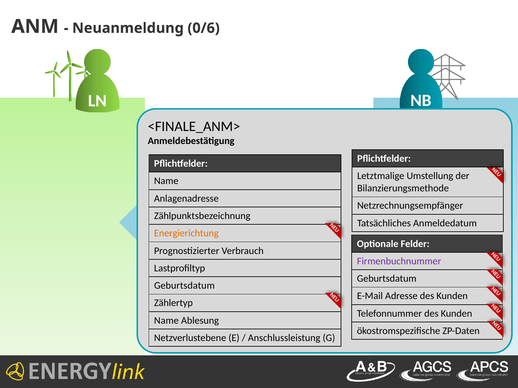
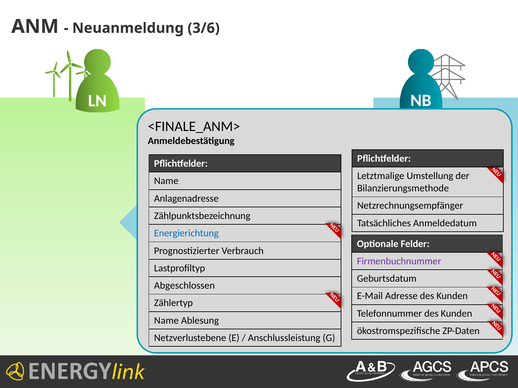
0/6: 0/6 -> 3/6 (204, 28)
Energierichtung colour: orange -> blue (186, 234)
Geburtsdatum: Geburtsdatum -> Abgeschlossen (184, 286)
